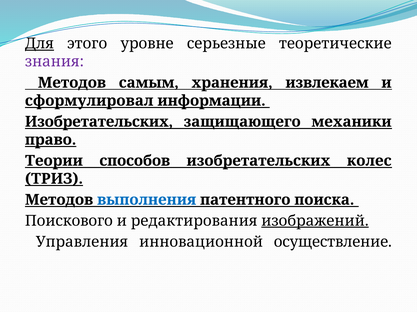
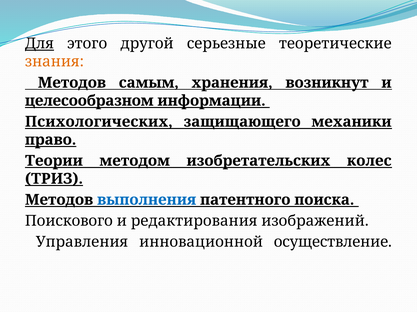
уровне: уровне -> другой (147, 44)
знания colour: purple -> orange (54, 62)
извлекаем: извлекаем -> возникнут (327, 83)
сформулировал: сформулировал -> целесообразном (89, 101)
Изобретательских: Изобретательских -> Психологических (99, 122)
способов: способов -> методом (135, 161)
изображений underline: present -> none (315, 221)
